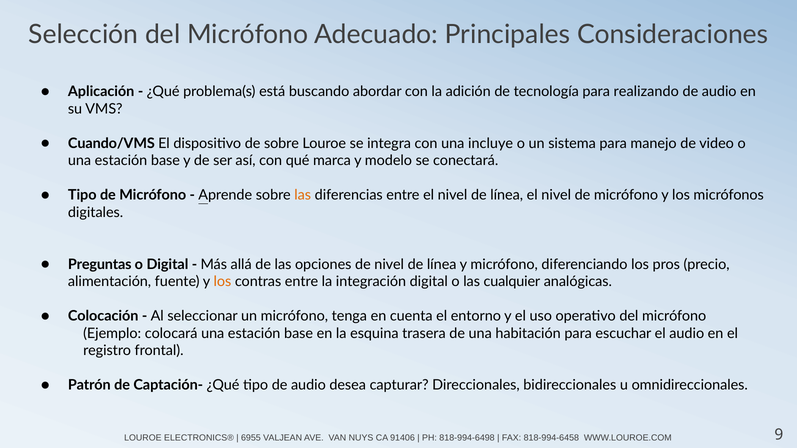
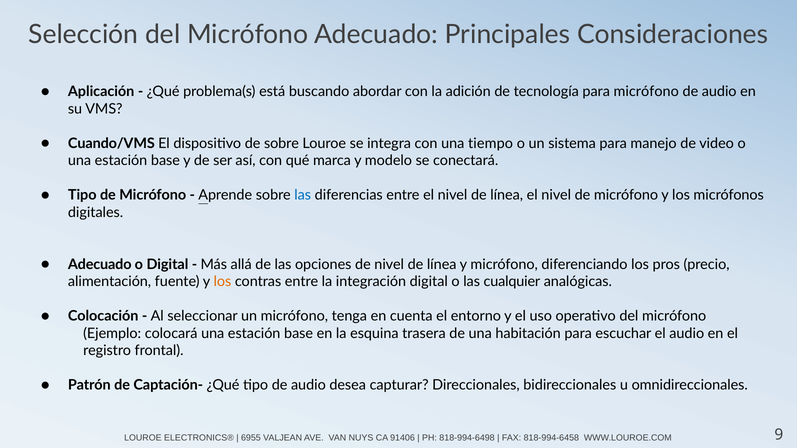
para realizando: realizando -> micrófono (646, 92)
incluye: incluye -> tiempo (491, 143)
las colour: orange -> blue (303, 195)
Preguntas: Preguntas -> Adecuado (100, 265)
